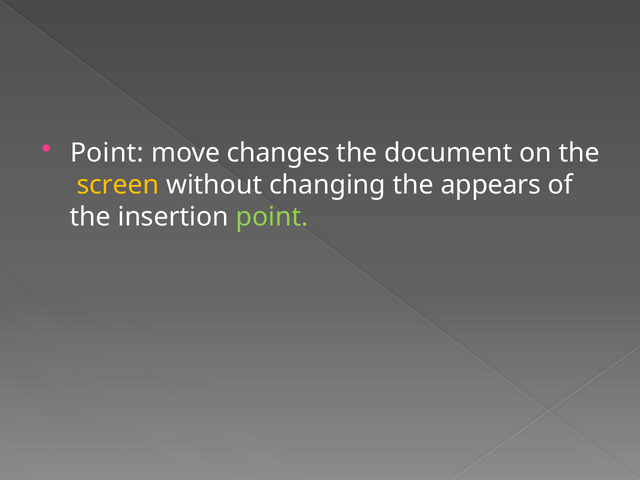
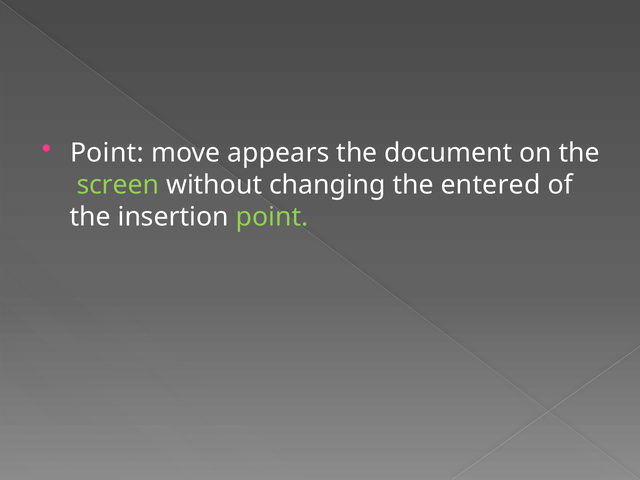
changes: changes -> appears (278, 153)
screen colour: yellow -> light green (118, 185)
appears: appears -> entered (491, 185)
